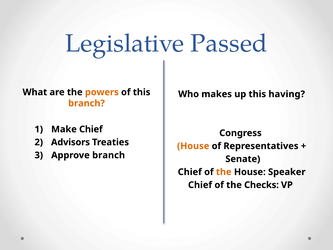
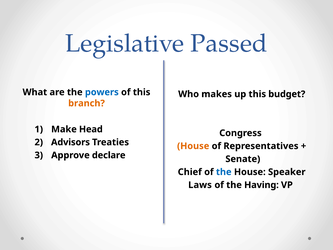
powers colour: orange -> blue (102, 92)
having: having -> budget (287, 94)
Make Chief: Chief -> Head (91, 129)
Approve branch: branch -> declare (109, 155)
the colour: orange -> blue (224, 172)
Chief: Chief -> Laws (200, 185)
Checks: Checks -> Having (261, 185)
